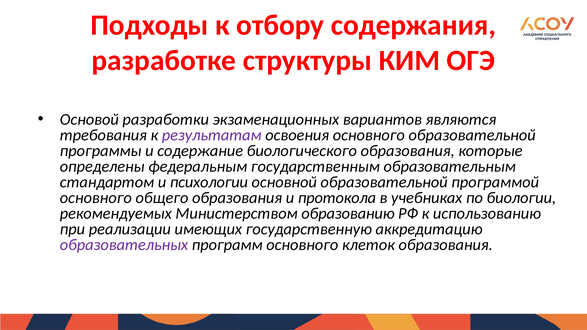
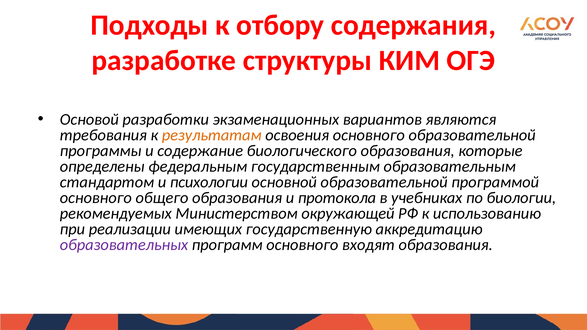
результатам colour: purple -> orange (212, 135)
образованию: образованию -> окружающей (348, 213)
клеток: клеток -> входят (368, 245)
